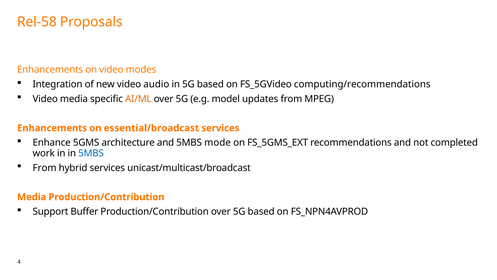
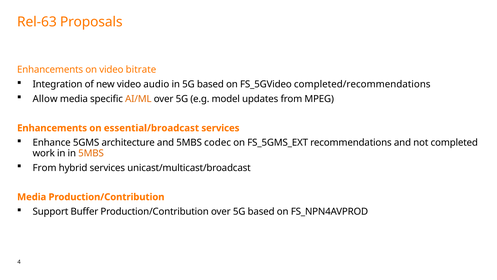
Rel-58: Rel-58 -> Rel-63 (37, 22)
modes: modes -> bitrate (141, 70)
computing/recommendations: computing/recommendations -> completed/recommendations (362, 84)
Video: Video -> Allow (45, 99)
mode: mode -> codec (218, 143)
5MBS colour: blue -> orange (91, 153)
